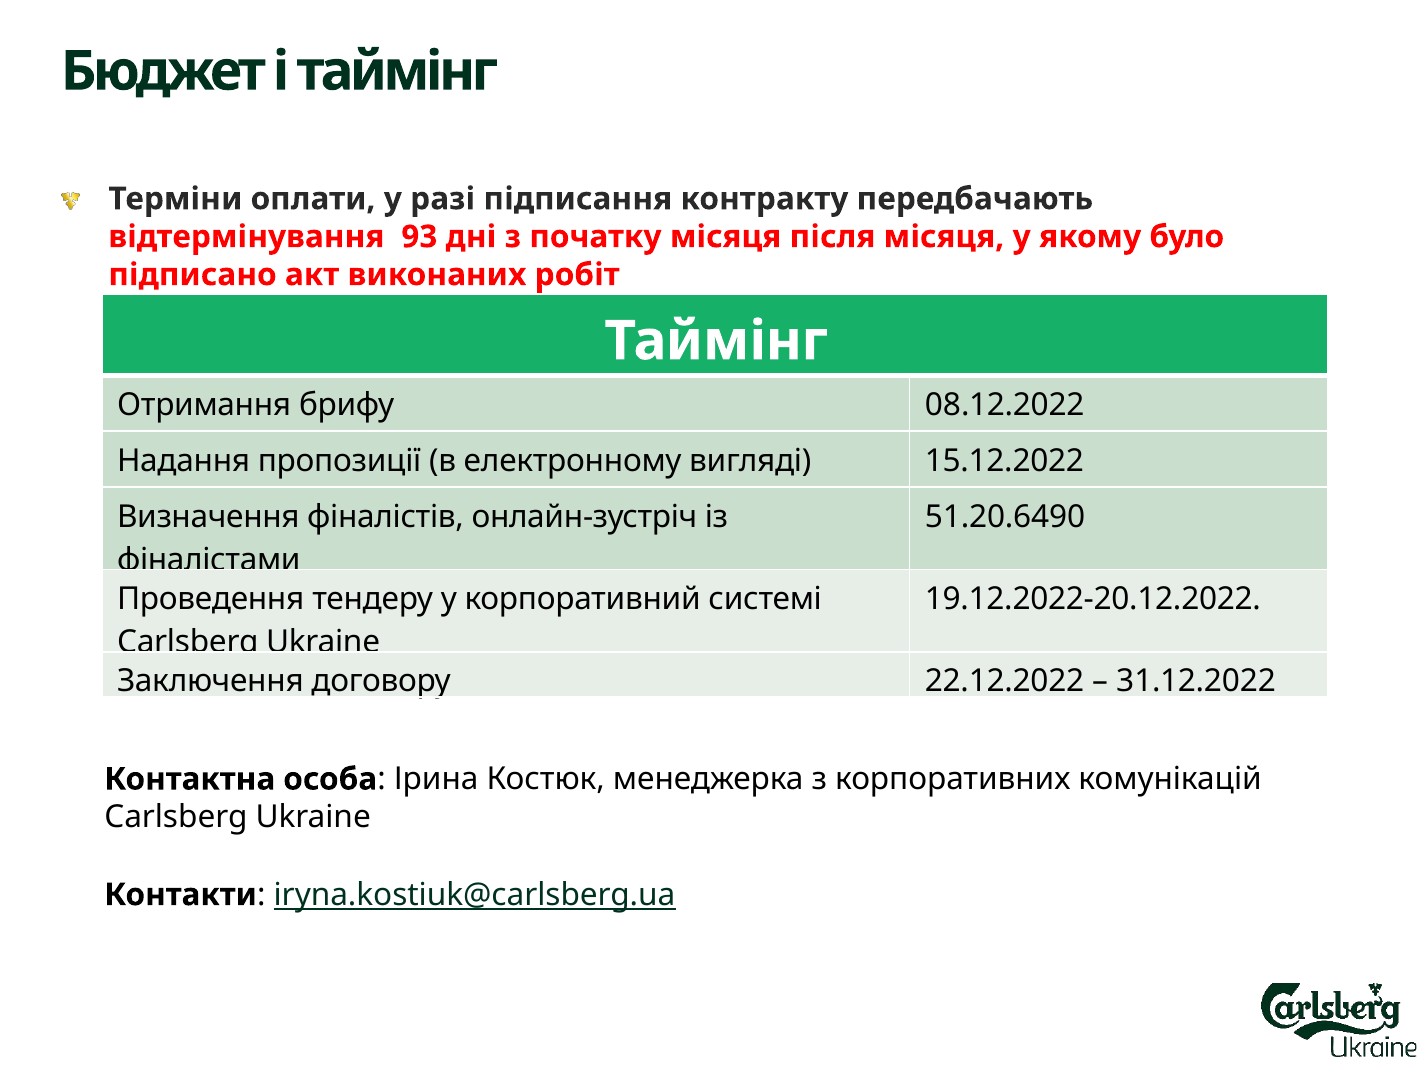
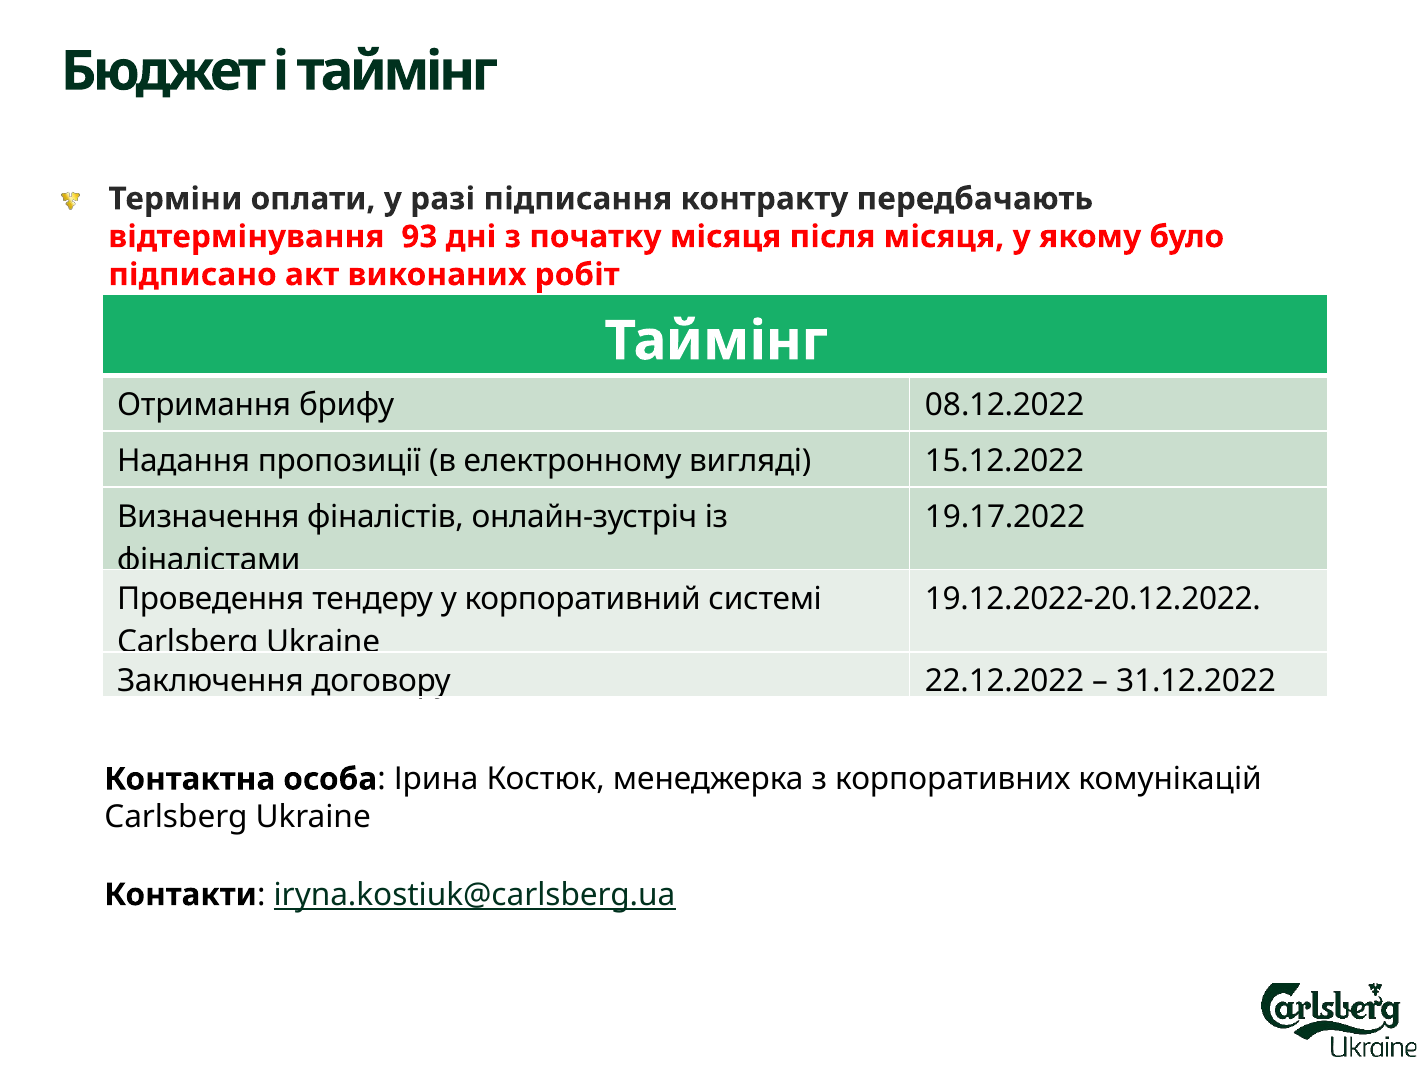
51.20.6490: 51.20.6490 -> 19.17.2022 (1005, 516)
